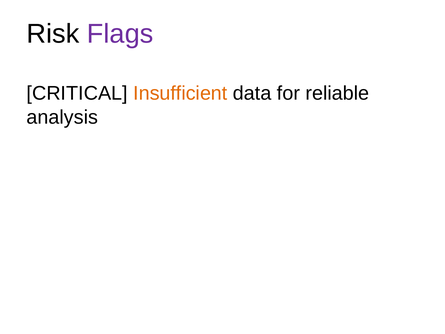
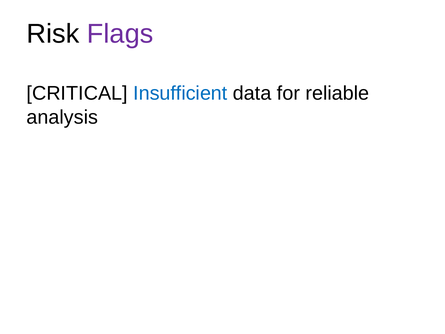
Insufficient colour: orange -> blue (180, 93)
